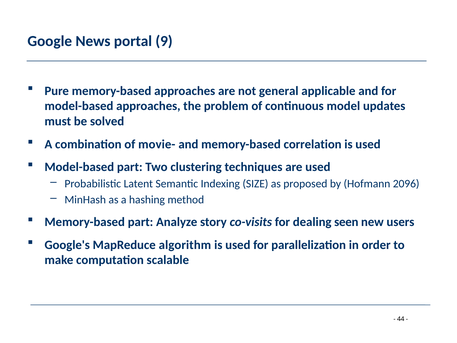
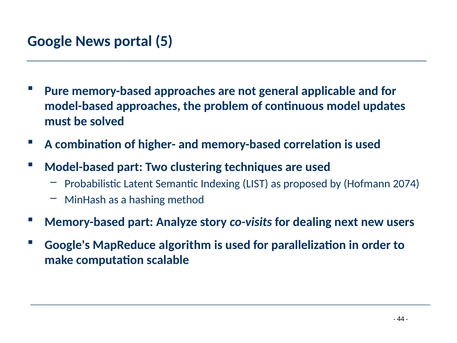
9: 9 -> 5 (164, 41)
movie-: movie- -> higher- (157, 144)
SIZE: SIZE -> LIST (255, 184)
2096: 2096 -> 2074 (406, 184)
seen: seen -> next (346, 222)
